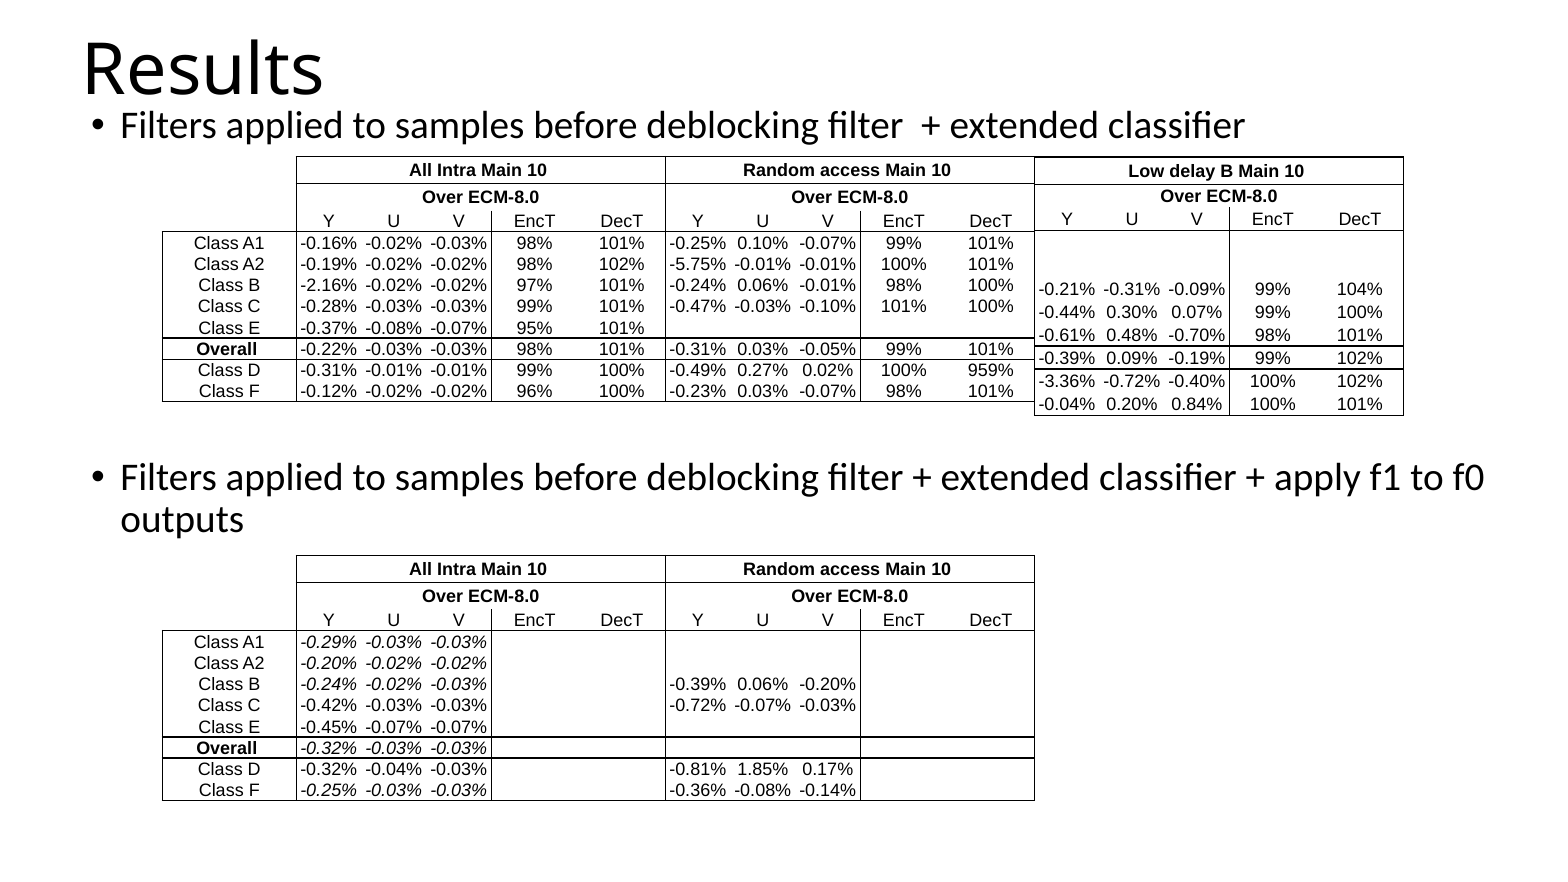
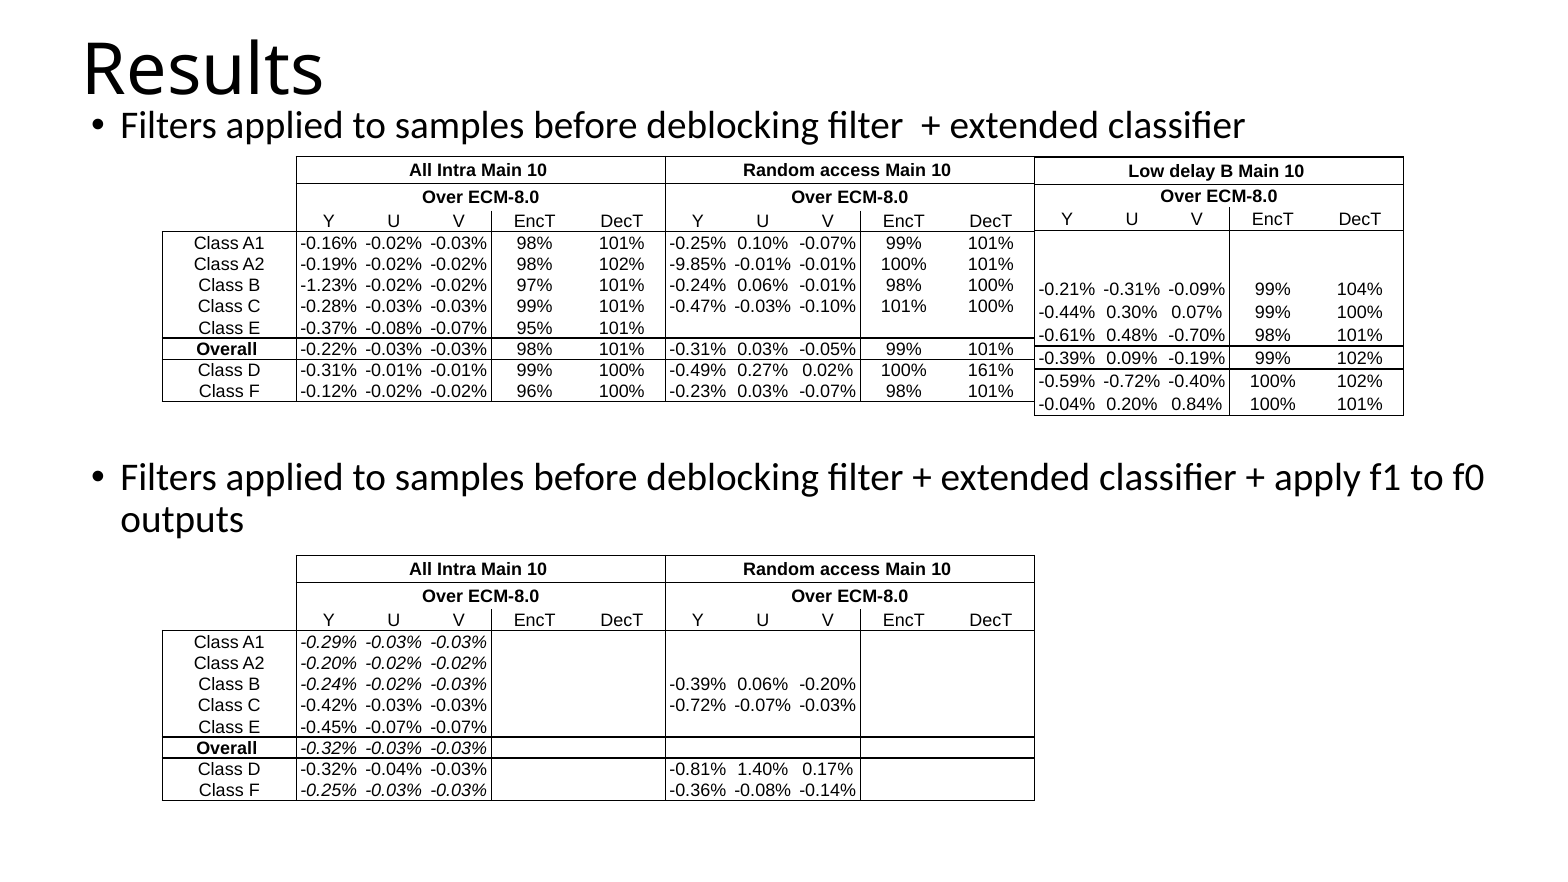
-5.75%: -5.75% -> -9.85% (698, 265)
-2.16%: -2.16% -> -1.23% (329, 286)
959%: 959% -> 161% (991, 371)
-3.36%: -3.36% -> -0.59% (1067, 381)
1.85%: 1.85% -> 1.40% (763, 770)
